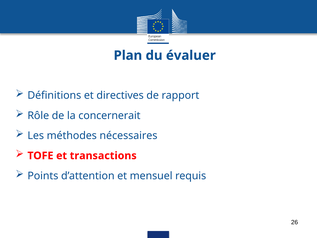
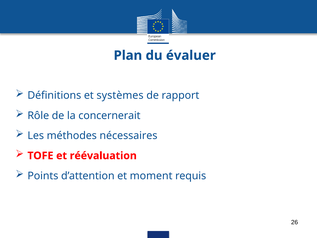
directives: directives -> systèmes (120, 95)
transactions: transactions -> réévaluation (103, 156)
mensuel: mensuel -> moment (151, 176)
